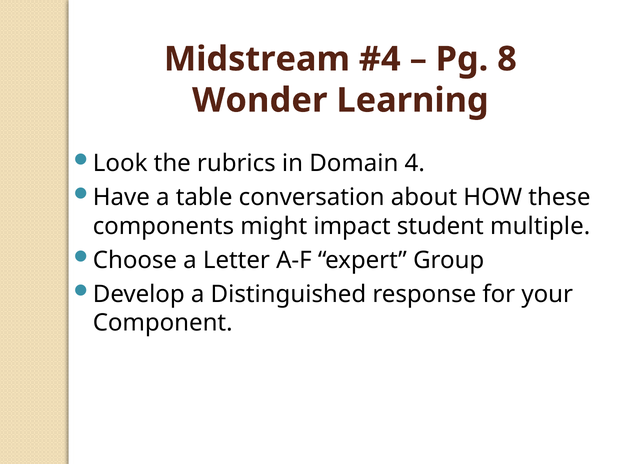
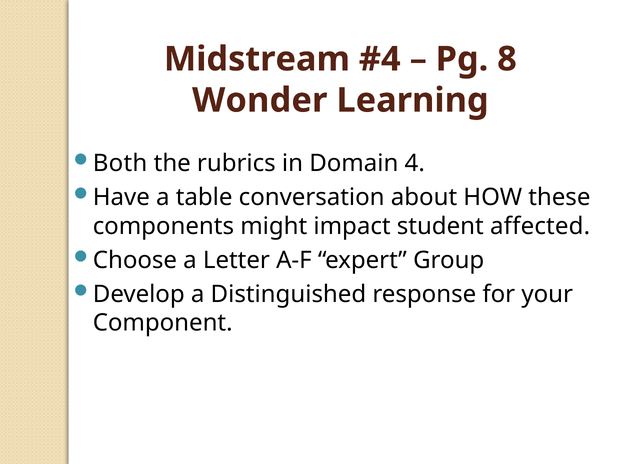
Look: Look -> Both (120, 164)
multiple: multiple -> affected (540, 226)
